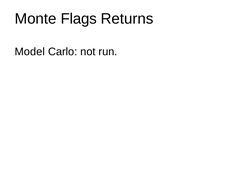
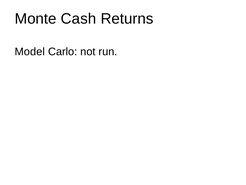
Flags: Flags -> Cash (79, 19)
